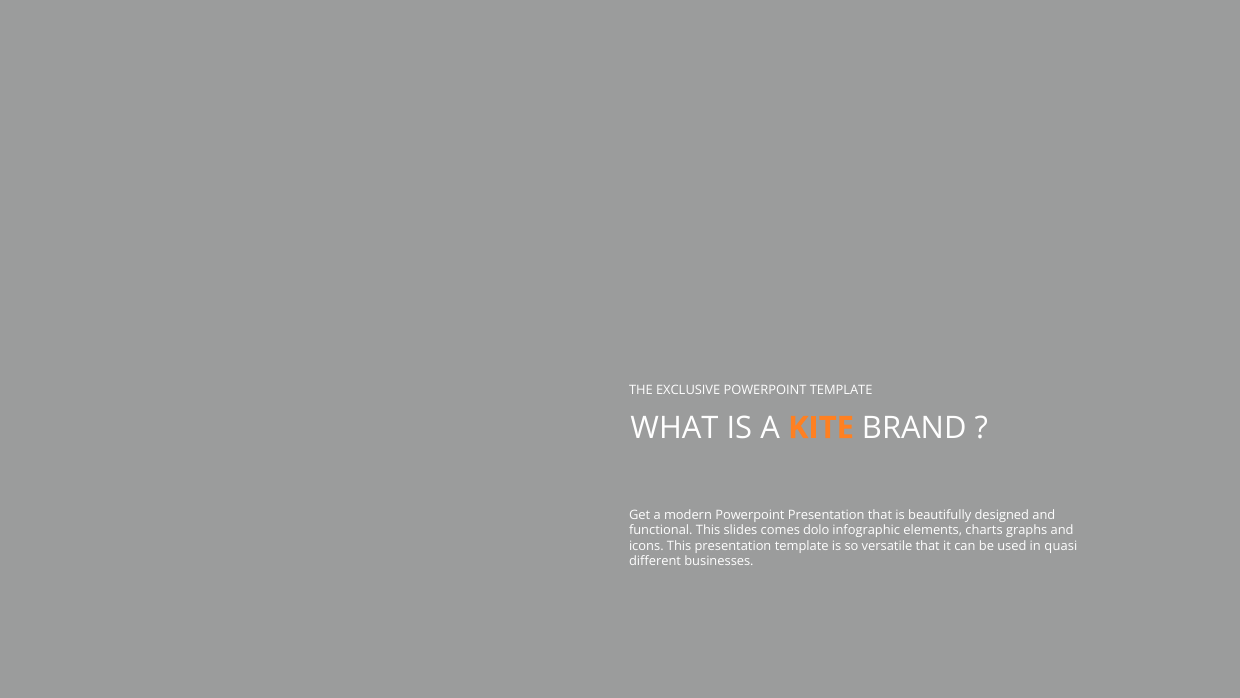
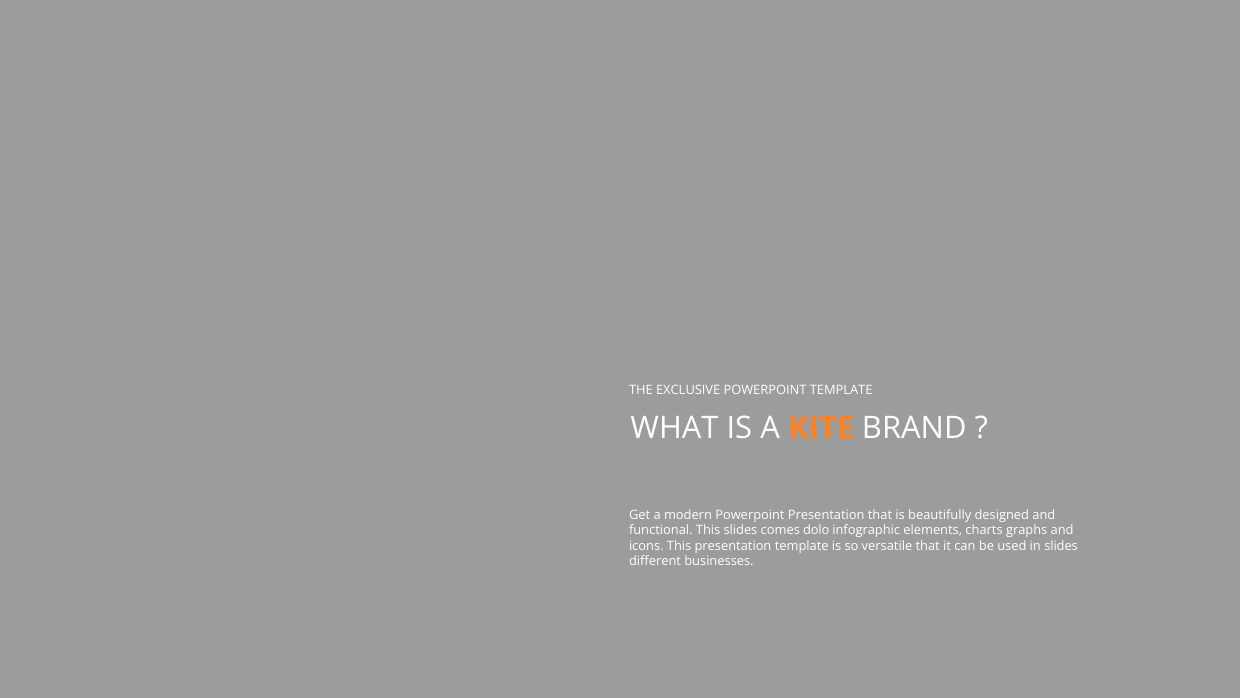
in quasi: quasi -> slides (1061, 546)
